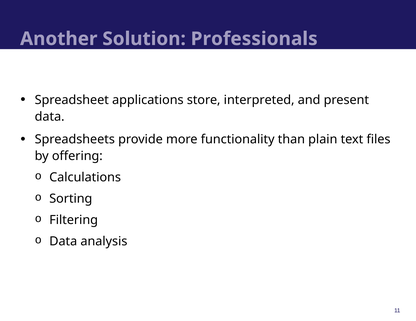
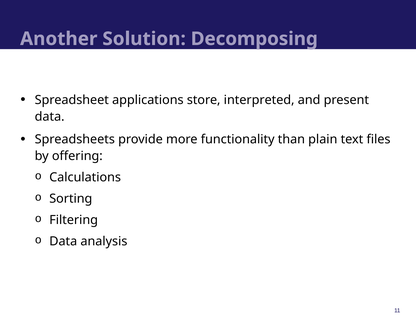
Professionals: Professionals -> Decomposing (254, 39)
